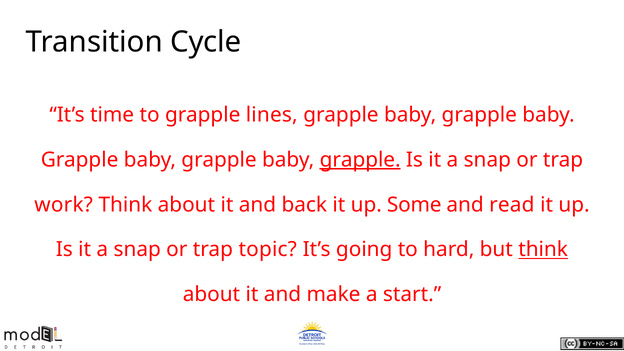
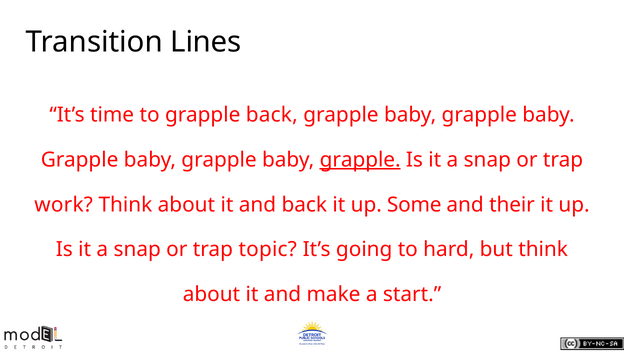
Cycle: Cycle -> Lines (206, 42)
grapple lines: lines -> back (272, 115)
read: read -> their (512, 205)
think underline: present -> none (543, 250)
